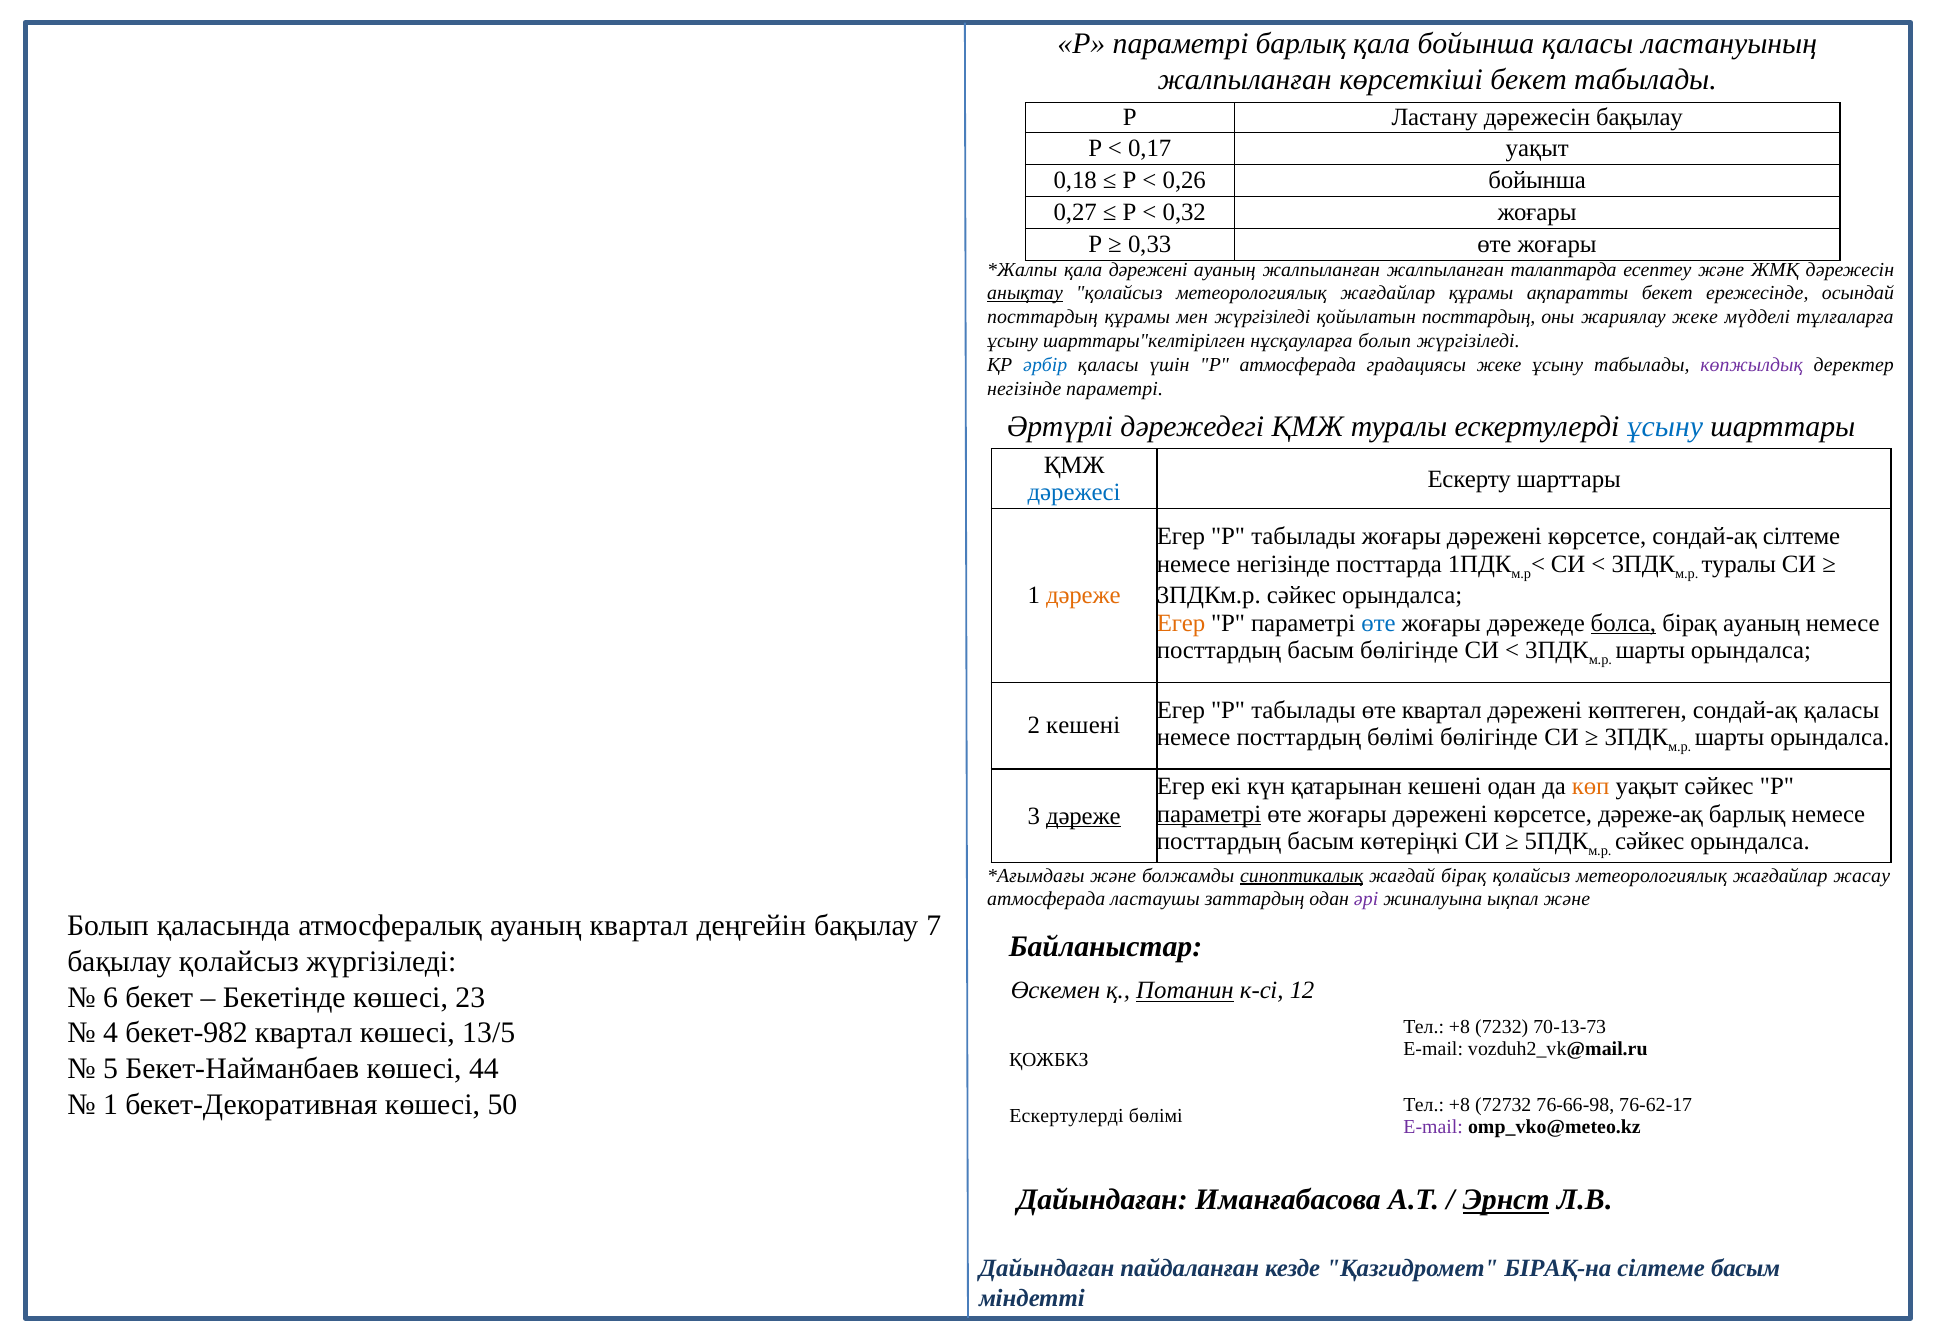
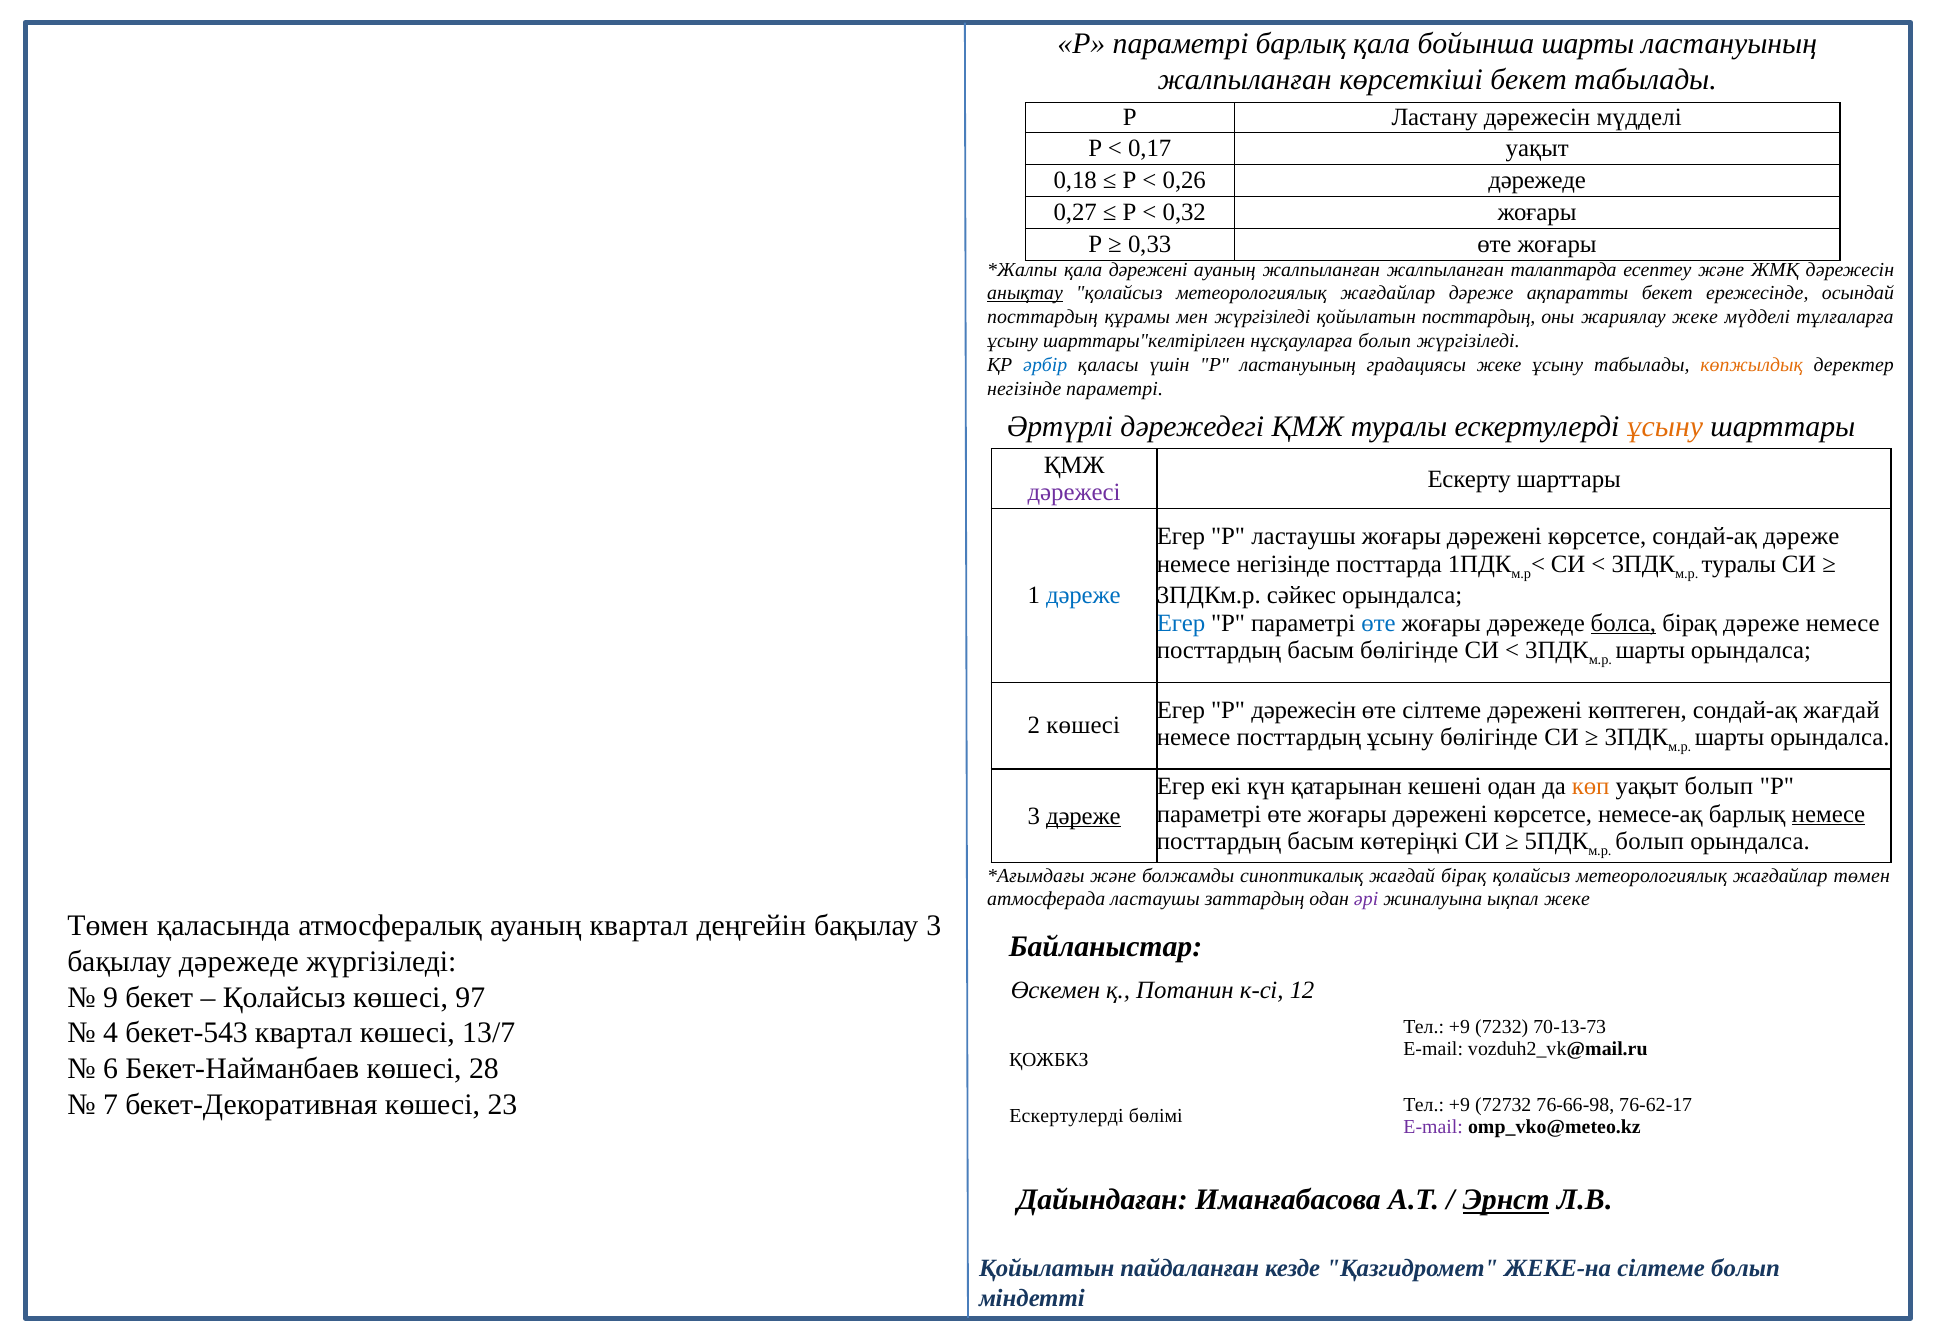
бойынша қаласы: қаласы -> шарты (1588, 44)
дәрежесін бақылау: бақылау -> мүдделі (1639, 118)
0,26 бойынша: бойынша -> дәрежеде (1537, 180)
жағдайлар құрамы: құрамы -> дәреже (1481, 293)
Р атмосферада: атмосферада -> ластануының (1298, 365)
көпжылдық colour: purple -> orange (1752, 365)
ұсыну colour: blue -> orange (1665, 426)
дәрежесі colour: blue -> purple (1074, 492)
табылады: табылады -> ластаушы (1304, 537)
сондай-ақ сілтеме: сілтеме -> дәреже (1801, 537)
дәреже colour: orange -> blue (1083, 595)
Егер colour: orange -> blue (1181, 623)
бірақ ауаның: ауаның -> дәреже (1761, 623)
табылады: табылады -> дәрежесін (1304, 710)
өте квартал: квартал -> сілтеме (1442, 710)
сондай-ақ қаласы: қаласы -> жағдай (1842, 710)
2 кешені: кешені -> көшесі (1083, 725)
посттардың бөлімі: бөлімі -> ұсыну (1400, 737)
уақыт сәйкес: сәйкес -> болып (1719, 786)
параметрі underline: present -> none (1209, 814)
дәреже-ақ: дәреже-ақ -> немесе-ақ (1650, 814)
немесе underline: none -> present (1828, 814)
сәйкес: сәйкес -> болып (1650, 841)
синоптикалық underline: present -> none (1302, 875)
жағдайлар жасау: жасау -> төмен (1862, 875)
ықпал және: және -> жеке (1567, 899)
Болып: Болып -> Төмен (108, 925)
бақылау 7: 7 -> 3 (934, 925)
бақылау қолайсыз: қолайсыз -> дәрежеде (239, 961)
Потанин underline: present -> none (1185, 990)
6: 6 -> 9 (111, 997)
Бекетінде: Бекетінде -> Қолайсыз (284, 997)
23: 23 -> 97 (470, 997)
+8: +8 -> +9 (1460, 1027)
бекет-982: бекет-982 -> бекет-543 (187, 1032)
13/5: 13/5 -> 13/7 (489, 1032)
5: 5 -> 6 (111, 1068)
44: 44 -> 28 (484, 1068)
1: 1 -> 7 (111, 1104)
50: 50 -> 23 (502, 1104)
+8: +8 -> +9 (1460, 1104)
Дайындаған: Дайындаған -> Қойылатын (1047, 1268)
БІРАҚ-на: БІРАҚ-на -> ЖЕКЕ-на (1558, 1268)
сілтеме басым: басым -> болып (1745, 1268)
